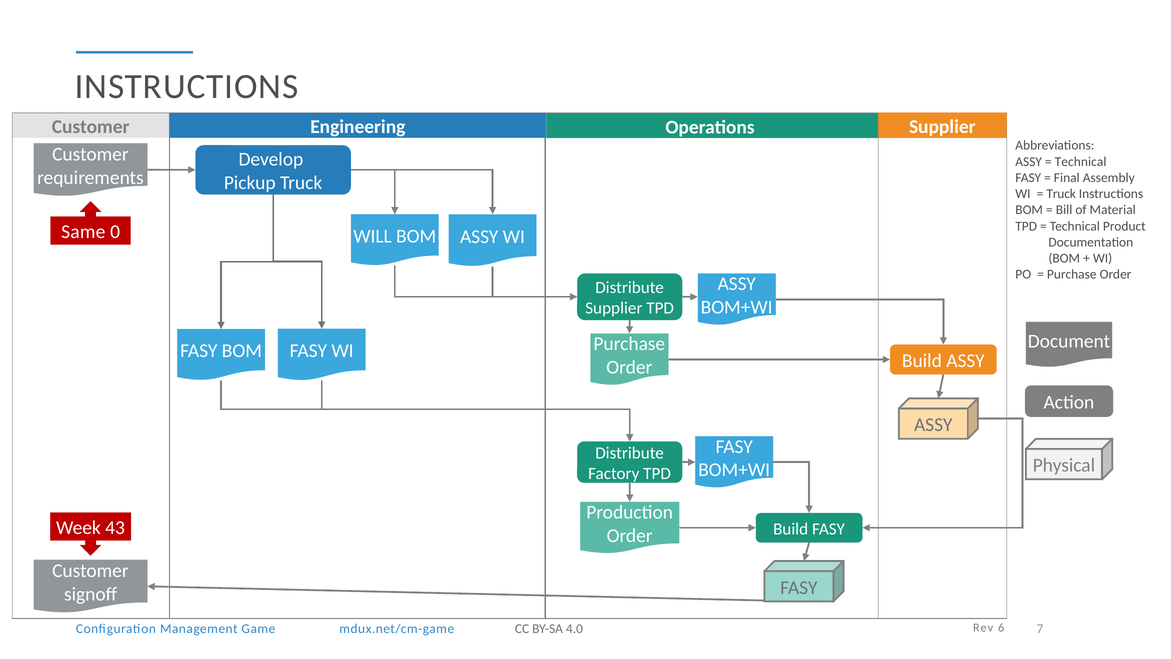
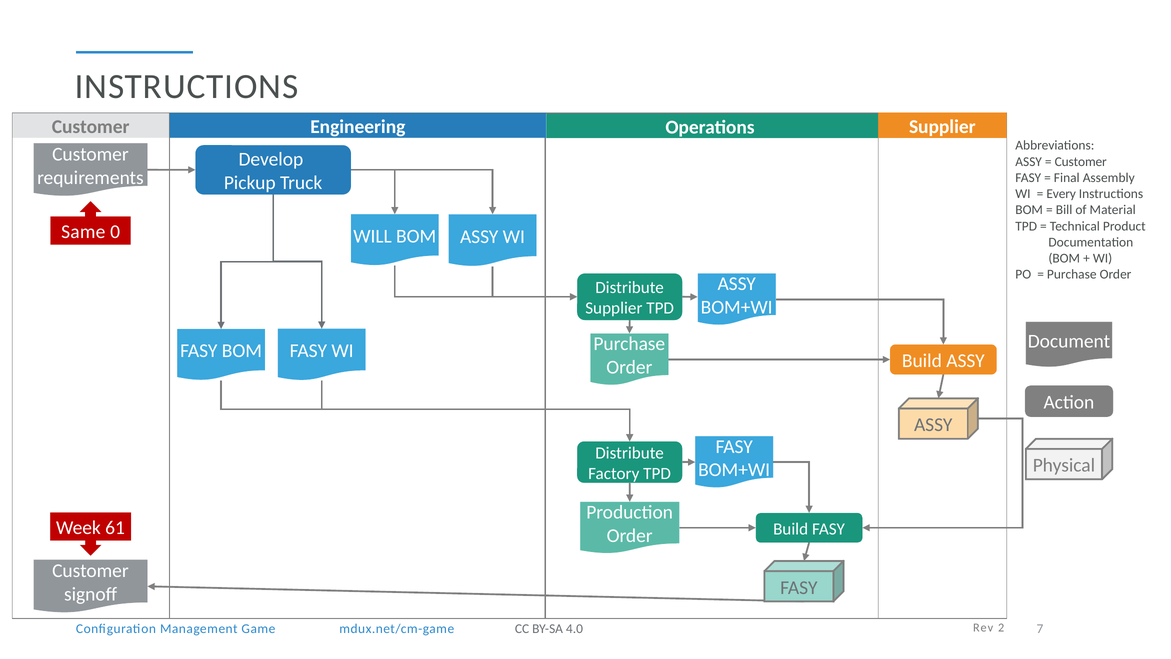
Technical: Technical -> Customer (1081, 162)
Truck: Truck -> Every (1061, 194)
43: 43 -> 61 (115, 528)
6: 6 -> 2 (1001, 628)
